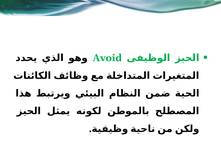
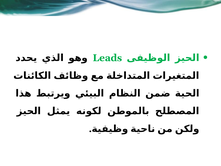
Avoid: Avoid -> Leads (107, 58)
